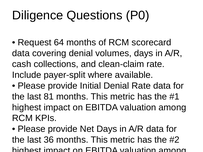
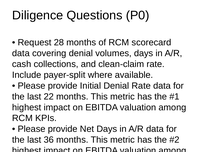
64: 64 -> 28 (59, 43)
81: 81 -> 22 (49, 97)
